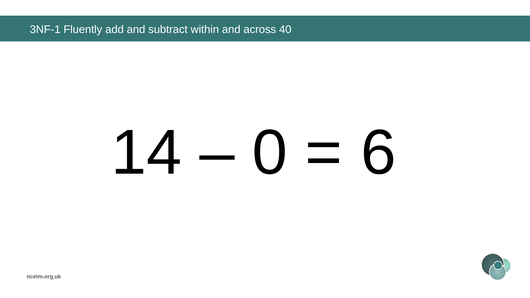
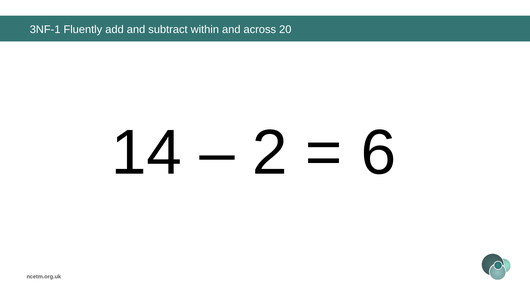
40: 40 -> 20 (285, 30)
0: 0 -> 2 (270, 153)
